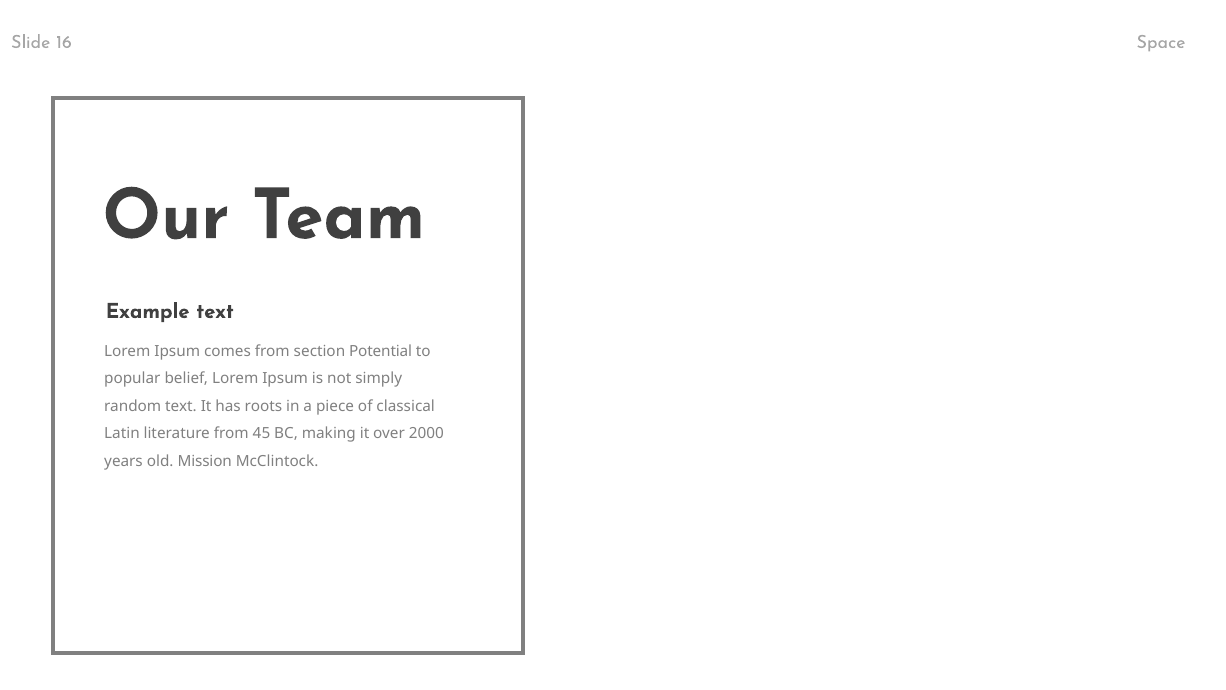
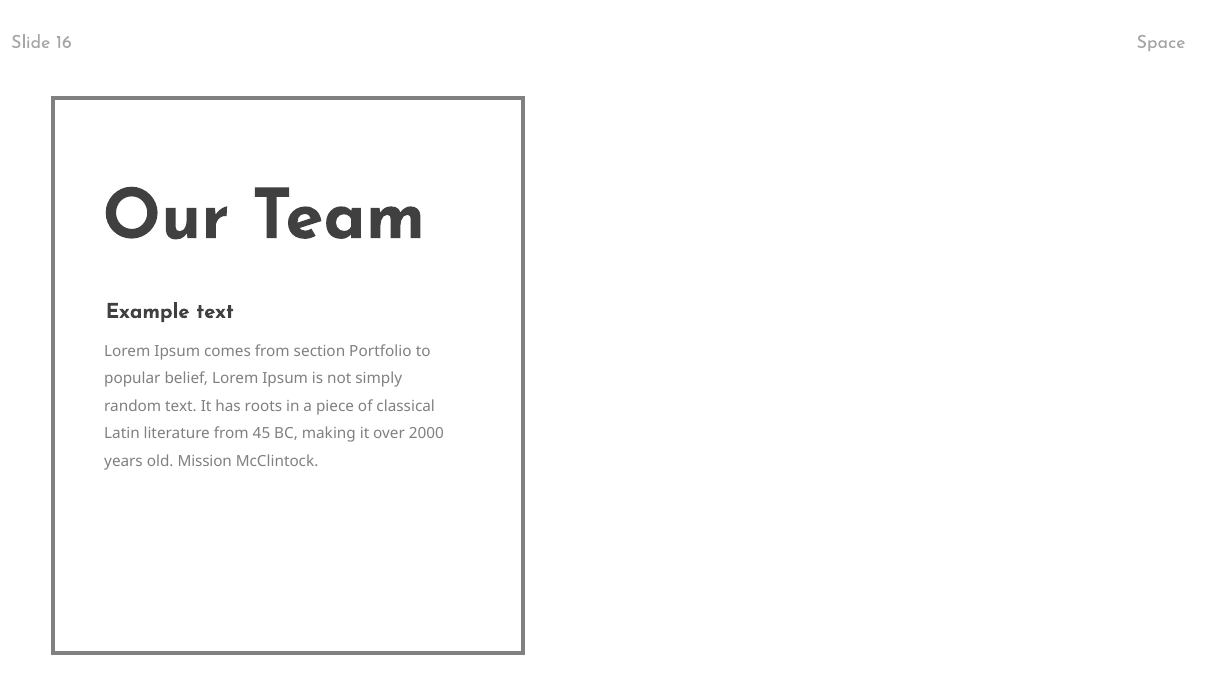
Potential: Potential -> Portfolio (380, 351)
